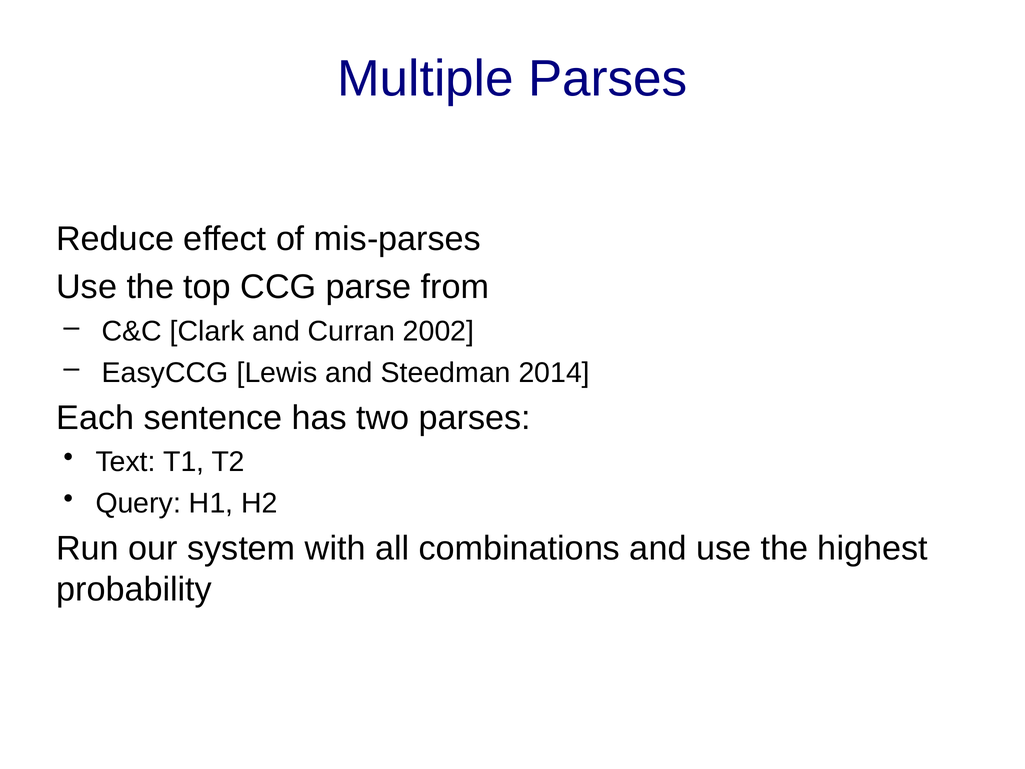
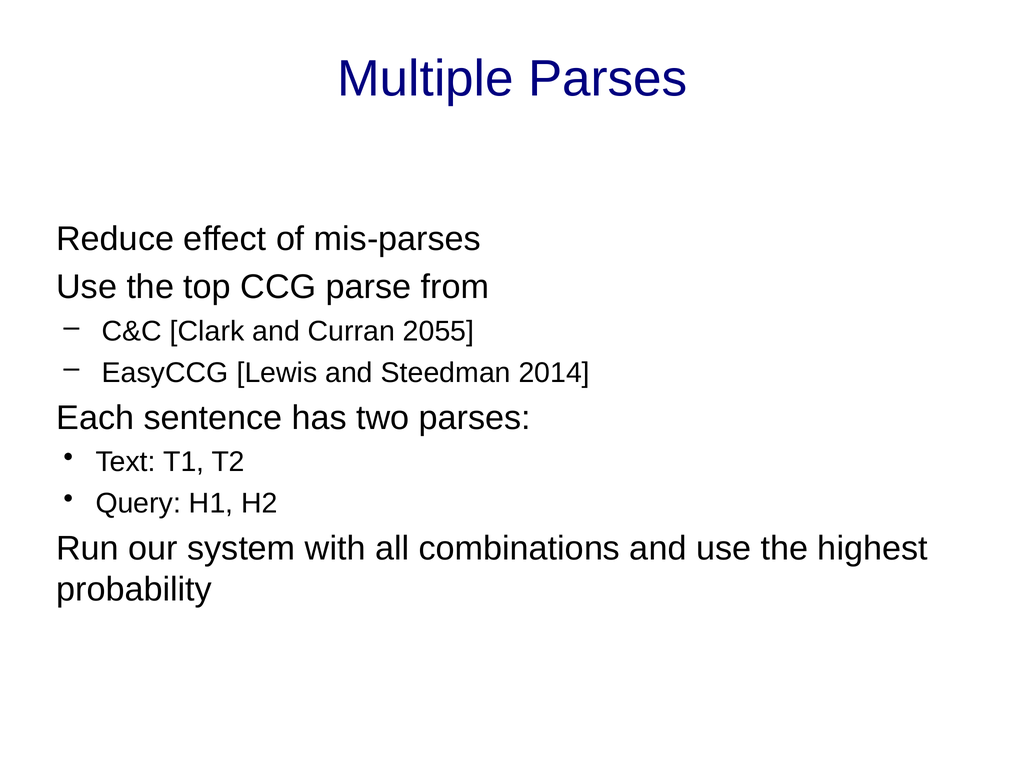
2002: 2002 -> 2055 (438, 331)
